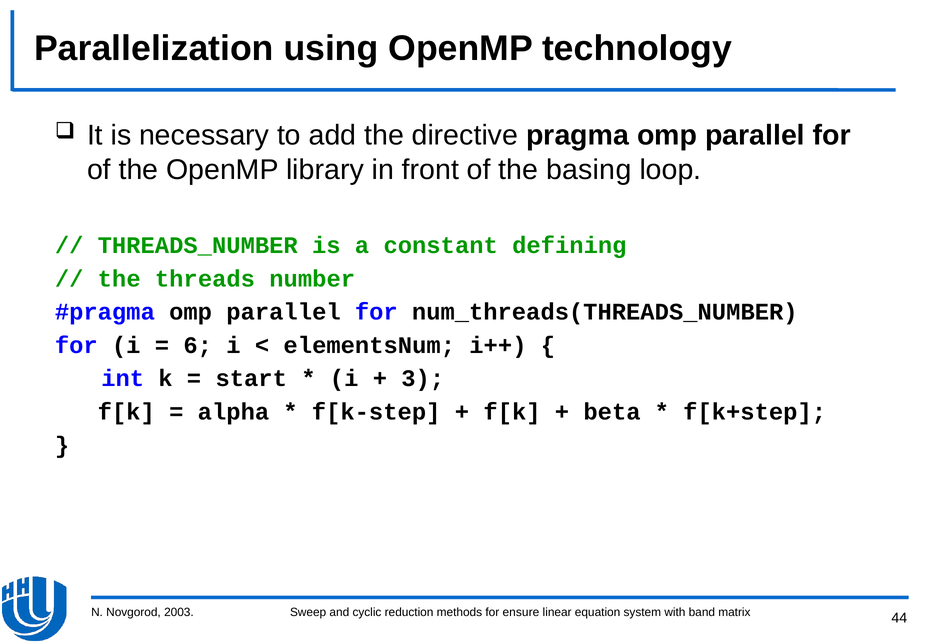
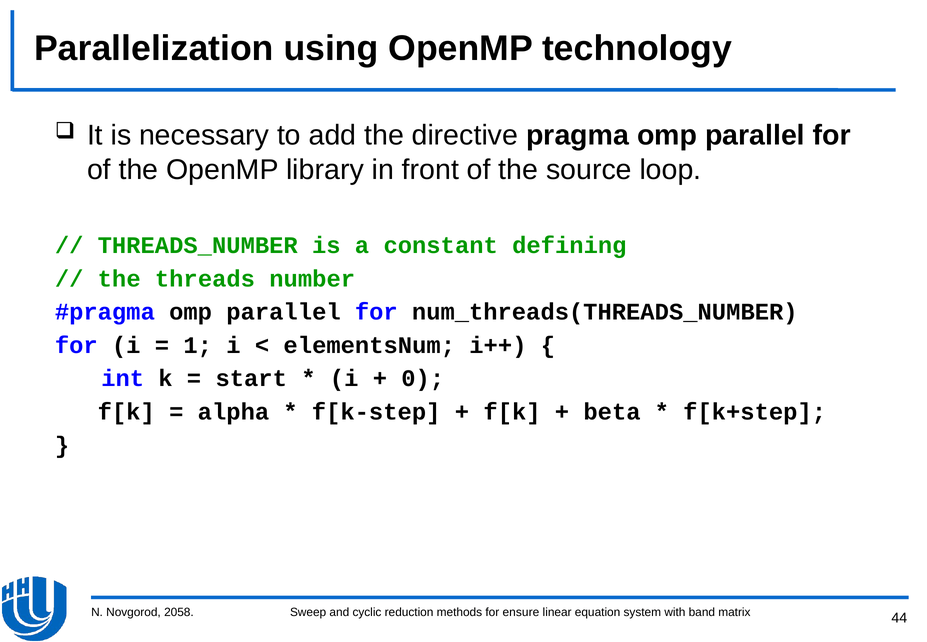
basing: basing -> source (589, 170)
6: 6 -> 1 (198, 345)
3: 3 -> 0 (423, 378)
2003: 2003 -> 2058 (179, 612)
